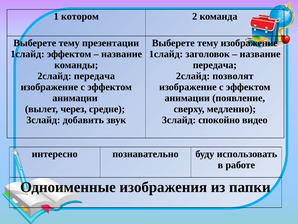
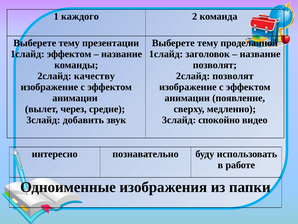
котором: котором -> каждого (80, 16)
тему изображение: изображение -> проделанной (249, 43)
передача: передача -> позволят (215, 65)
2слайд передача: передача -> качеству (94, 76)
